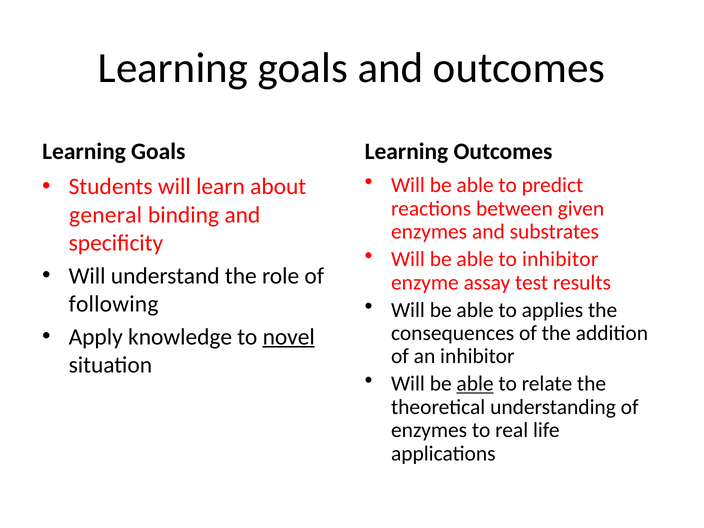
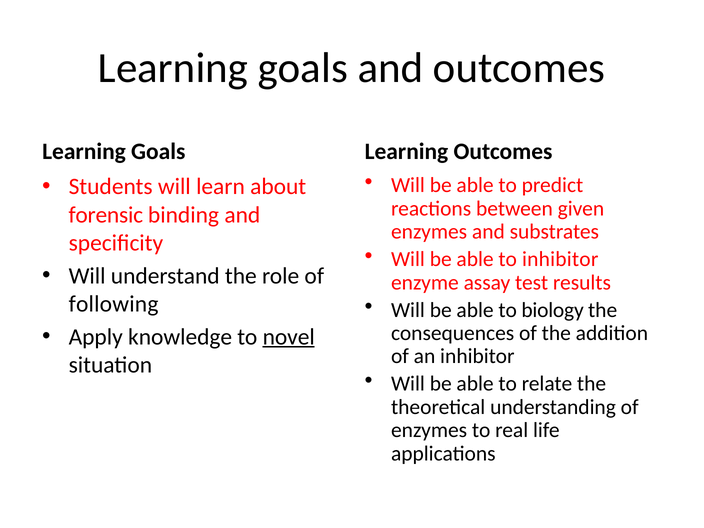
general: general -> forensic (106, 215)
applies: applies -> biology (553, 310)
able underline: present -> none (475, 384)
